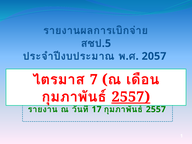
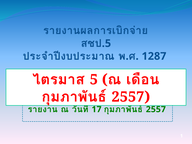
2057: 2057 -> 1287 (154, 56)
7: 7 -> 5 (94, 80)
2557 underline: present -> none (131, 97)
